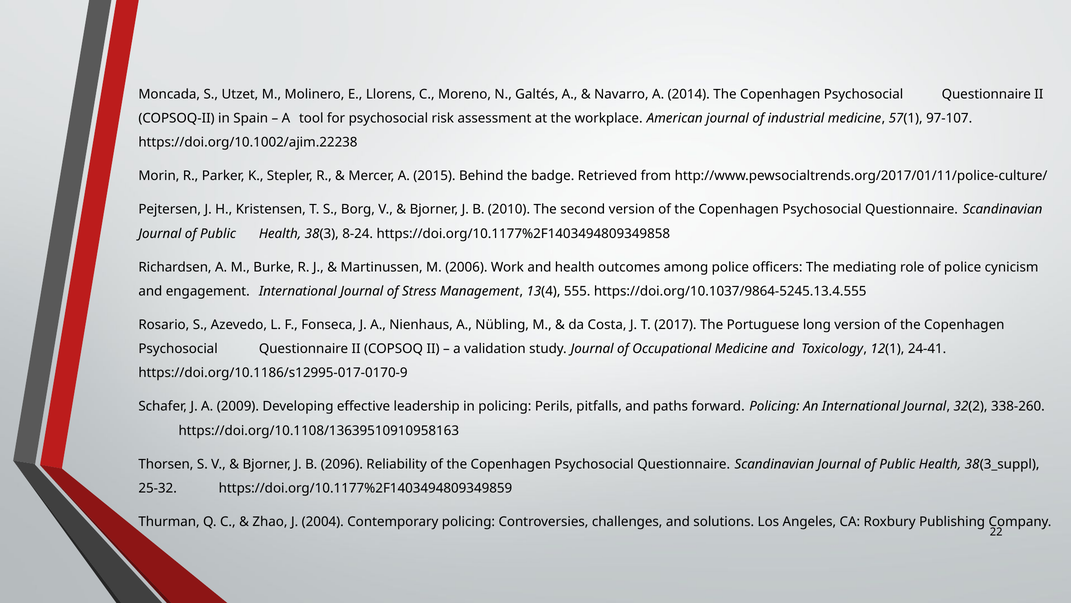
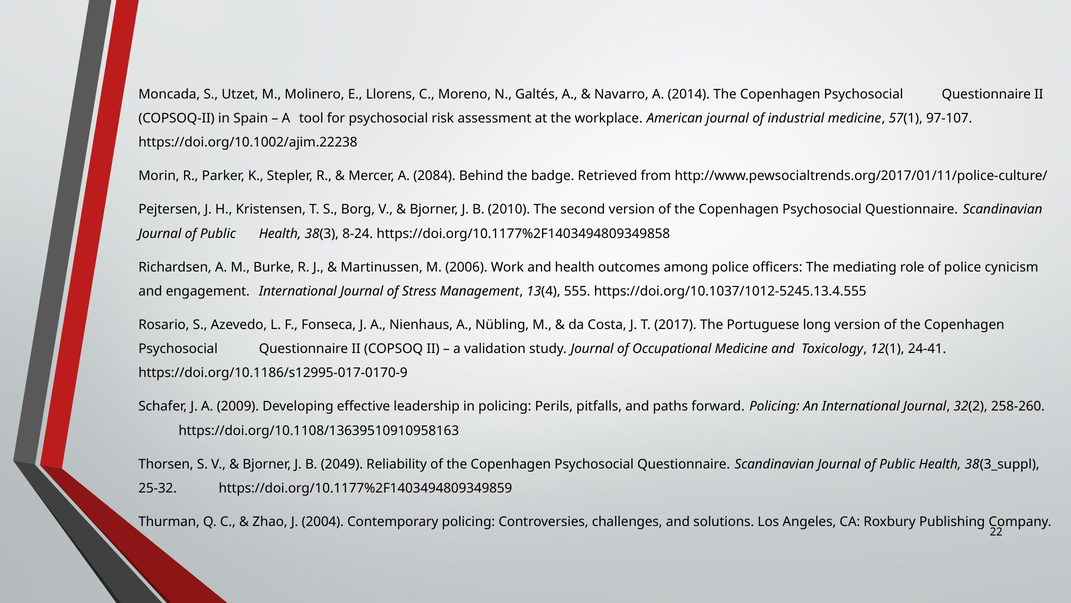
2015: 2015 -> 2084 (434, 176)
https://doi.org/10.1037/9864-5245.13.4.555: https://doi.org/10.1037/9864-5245.13.4.555 -> https://doi.org/10.1037/1012-5245.13.4.555 (730, 291)
338-260: 338-260 -> 258-260 (1018, 406)
2096: 2096 -> 2049 (342, 464)
